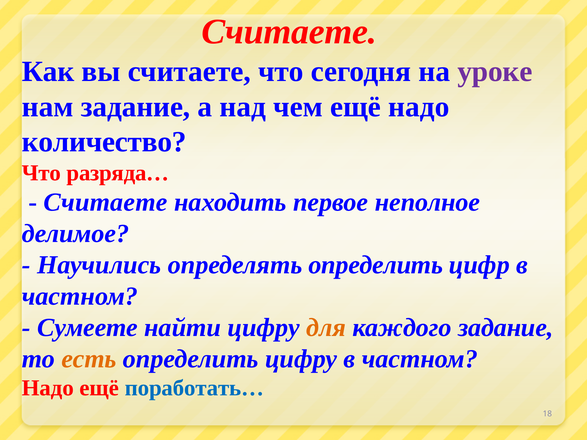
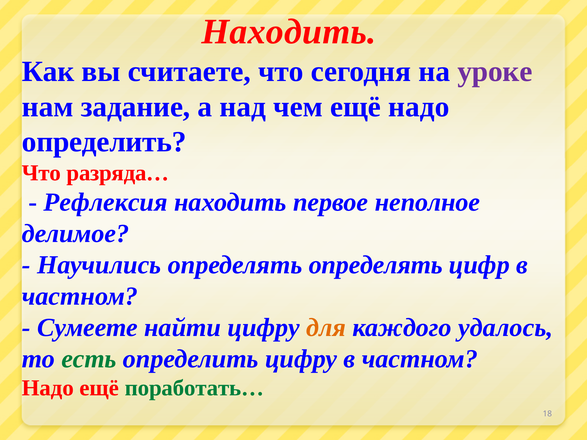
Считаете: Считаете -> Находить (289, 32)
количество: количество -> определить (104, 142)
Считаете: Считаете -> Рефлексия (106, 203)
определять определить: определить -> определять (376, 265)
каждого задание: задание -> удалось (506, 328)
есть colour: orange -> green (89, 359)
поработать… colour: blue -> green (194, 388)
